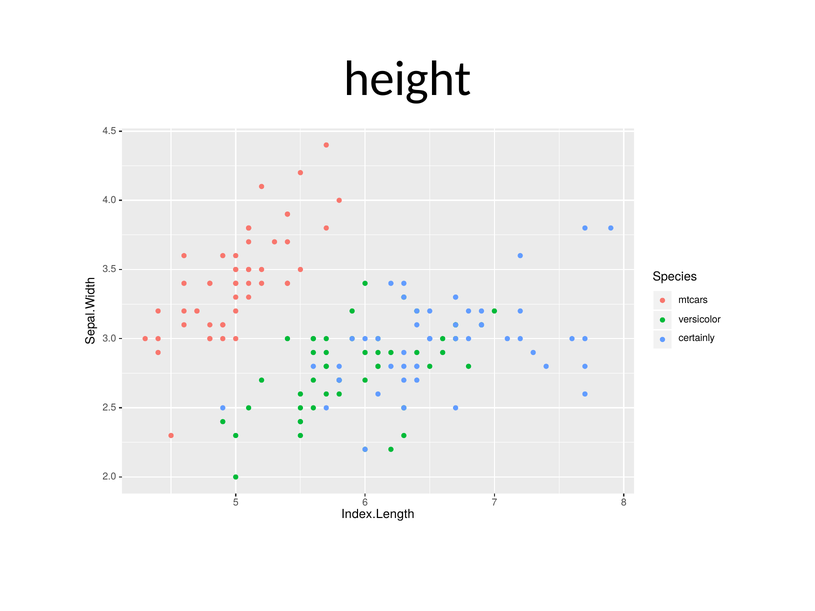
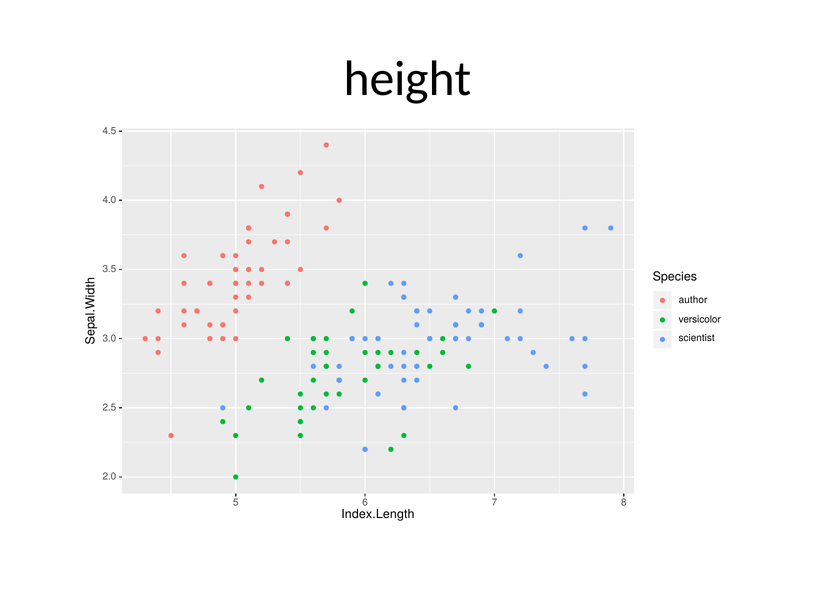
mtcars: mtcars -> author (693, 300)
certainly: certainly -> scientist (697, 338)
